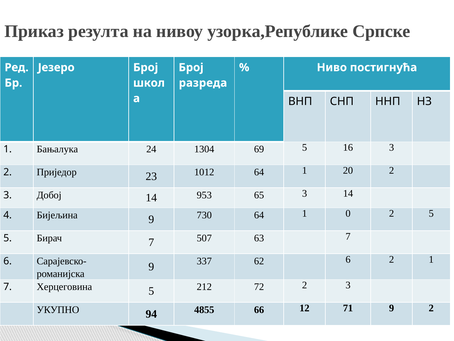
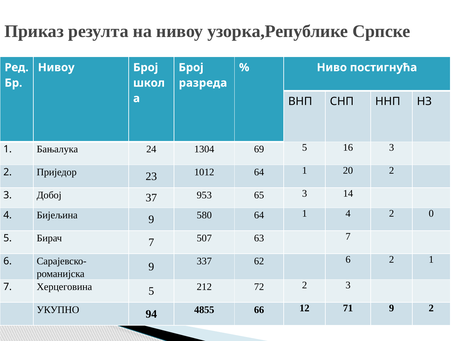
Језеро: Језеро -> Нивоу (56, 67)
Добој 14: 14 -> 37 (151, 198)
730: 730 -> 580 (204, 215)
1 0: 0 -> 4 (348, 213)
2 5: 5 -> 0 (431, 213)
